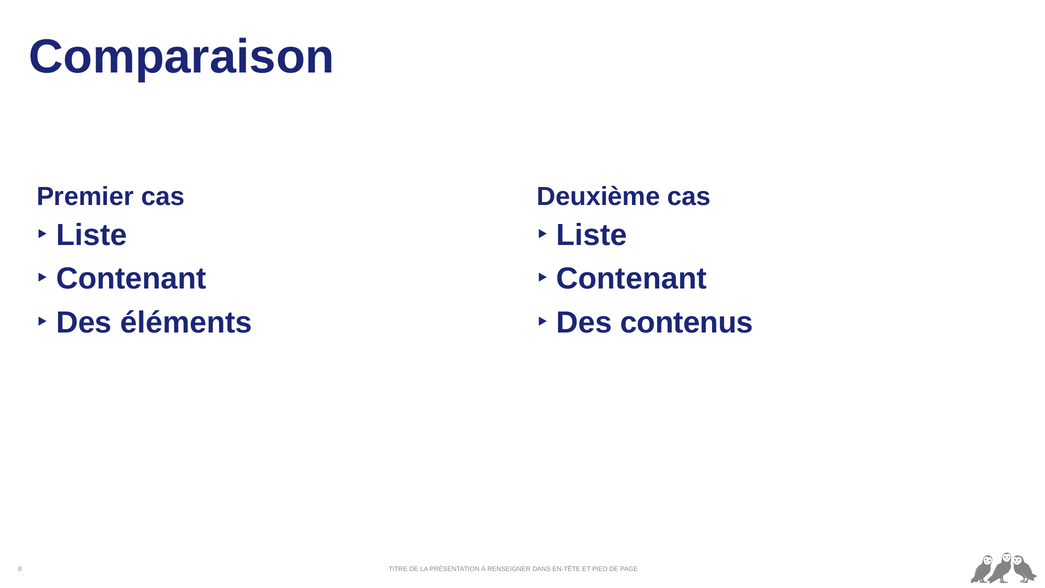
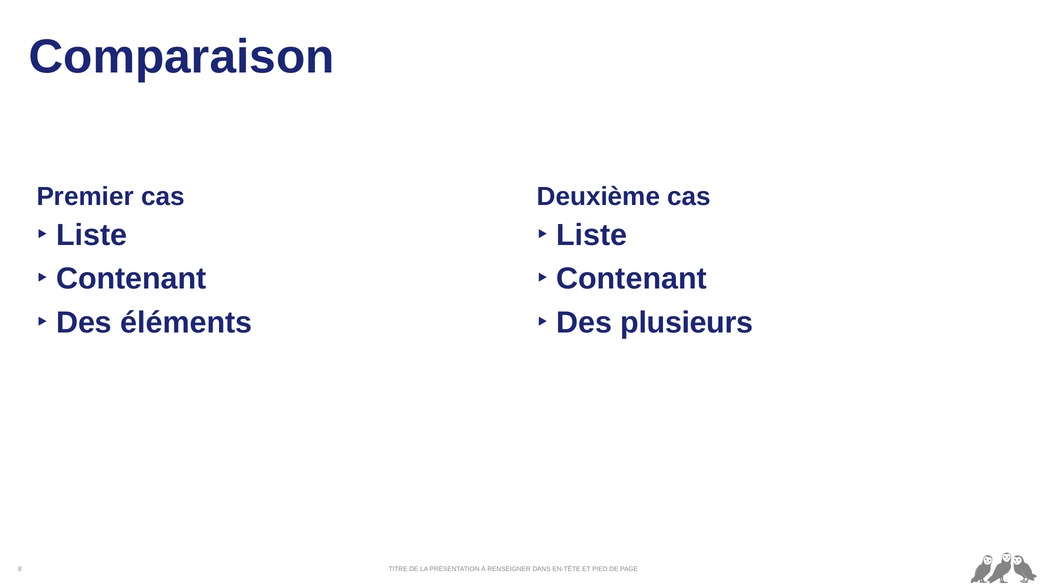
contenus: contenus -> plusieurs (687, 323)
